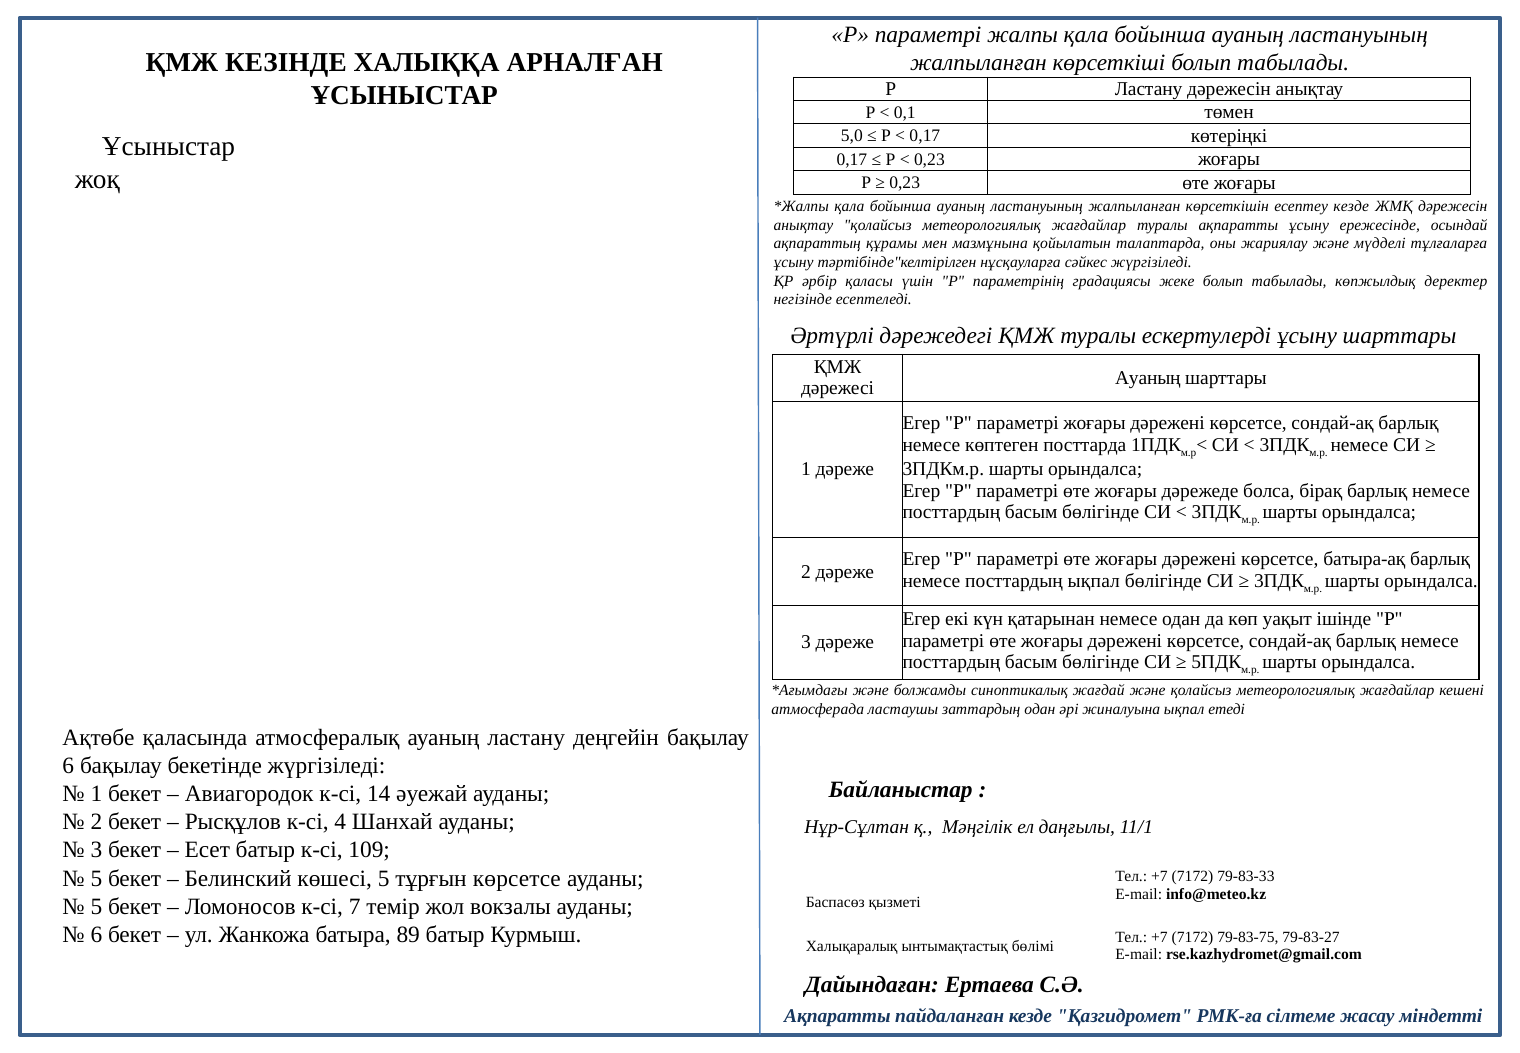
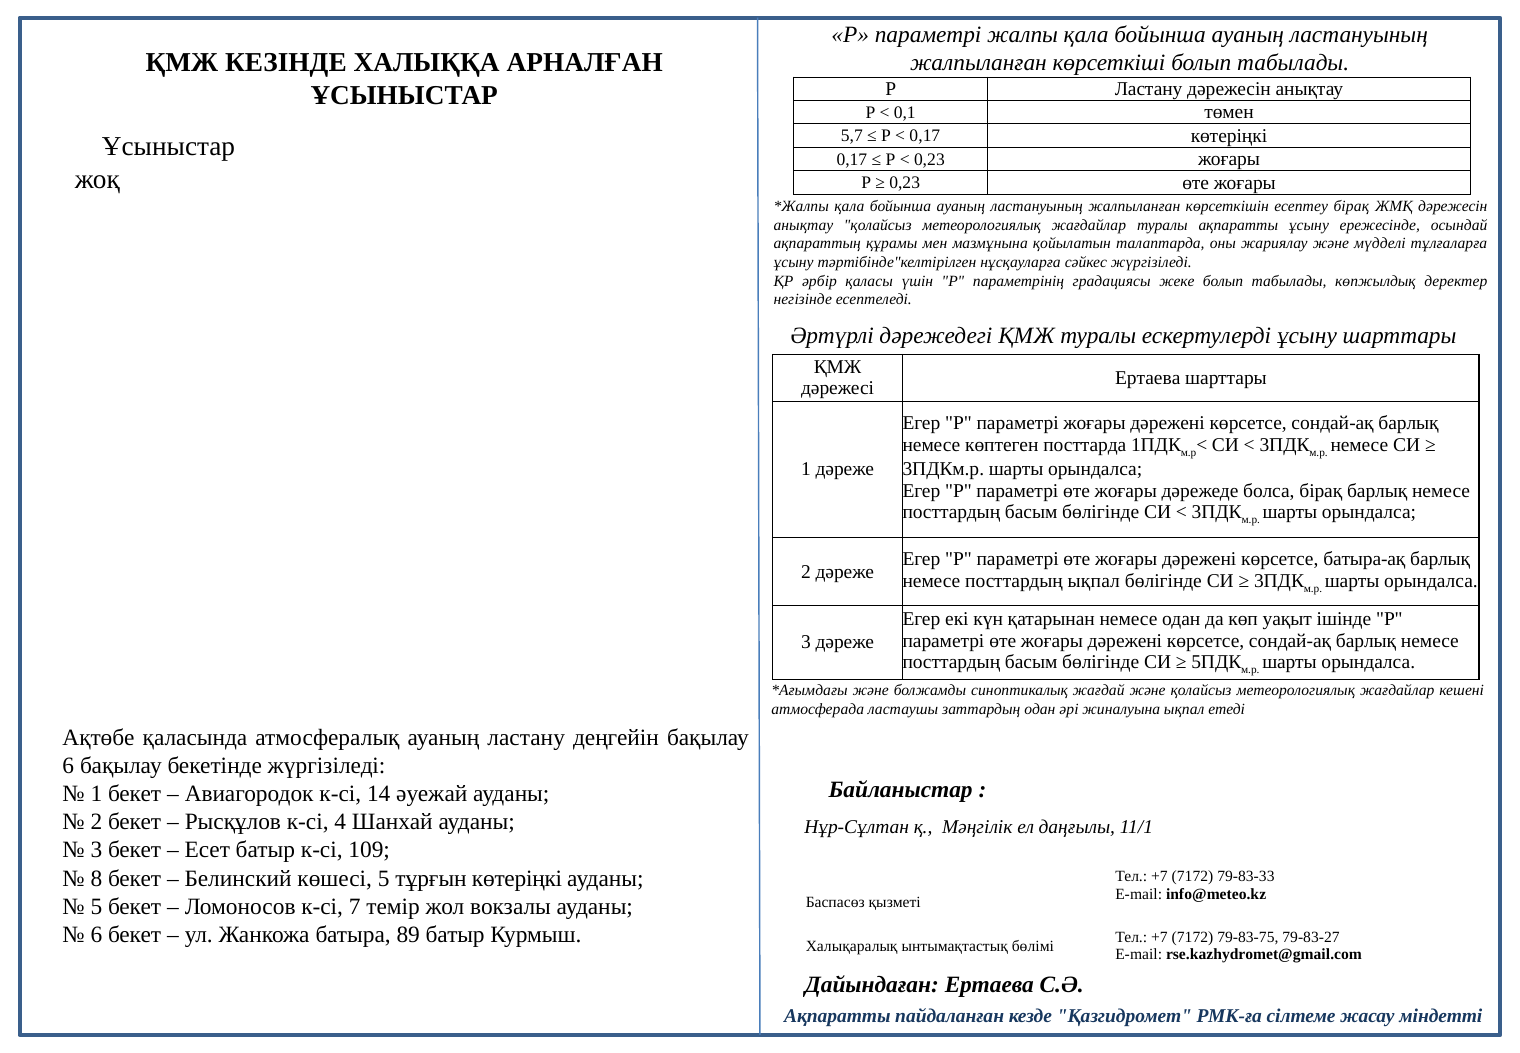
5,0: 5,0 -> 5,7 (852, 136)
есептеу кезде: кезде -> бірақ (1351, 206)
Ауаның: Ауаның -> Ертаева (1148, 378)
5: 5 -> 8 (96, 878)
тұрғын көрсетсе: көрсетсе -> көтеріңкі (517, 878)
